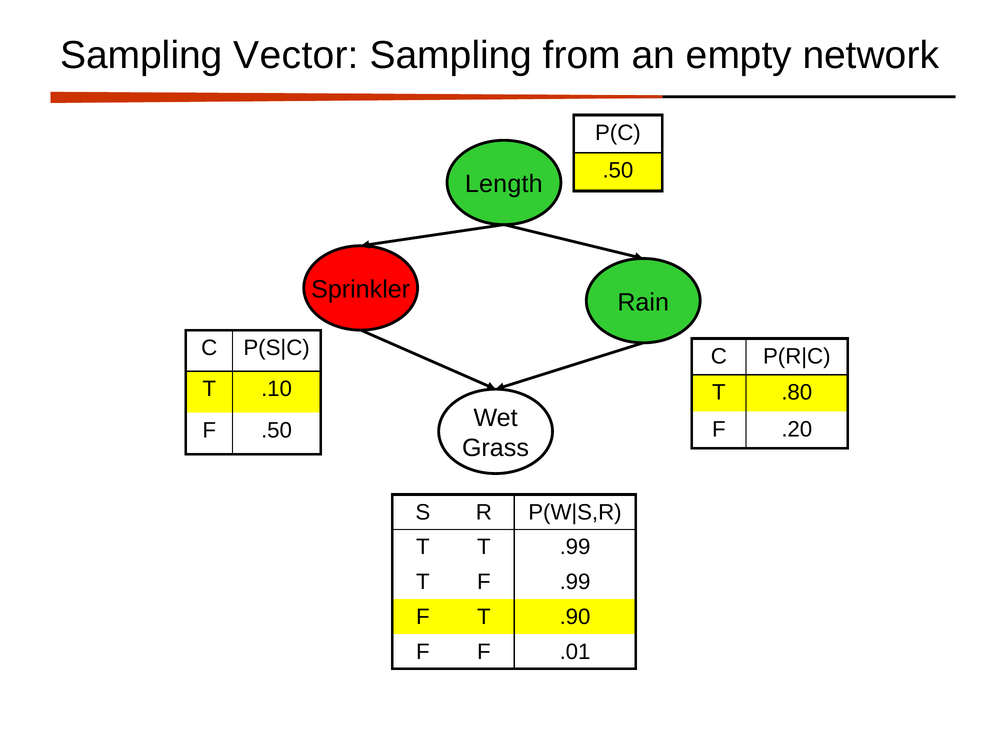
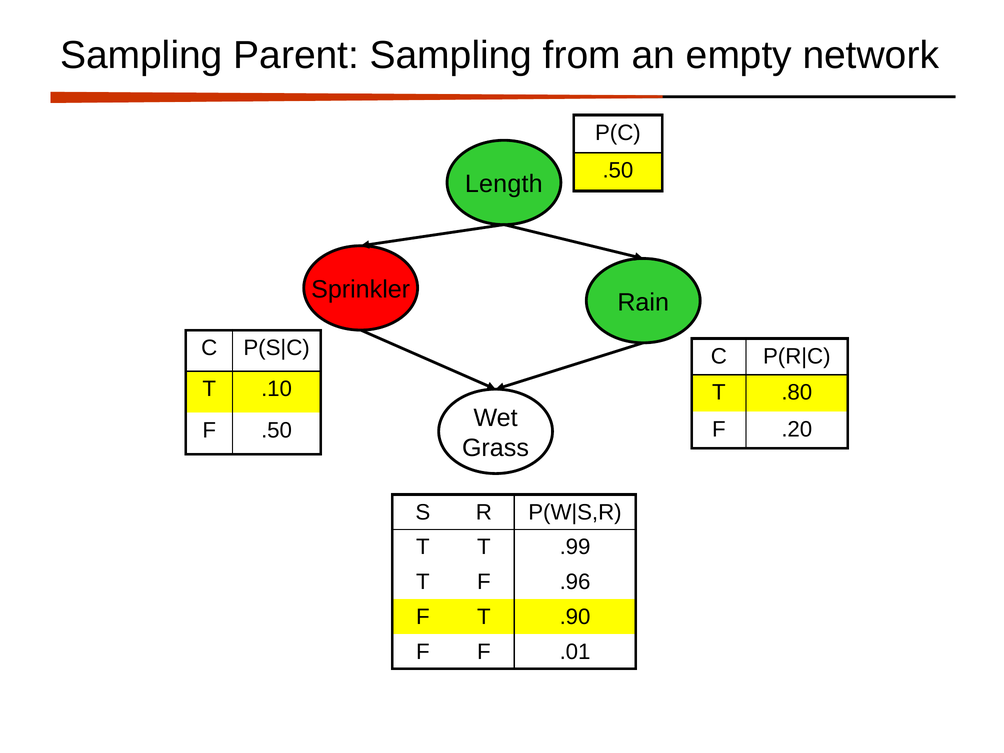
Vector: Vector -> Parent (296, 55)
F .99: .99 -> .96 (575, 582)
